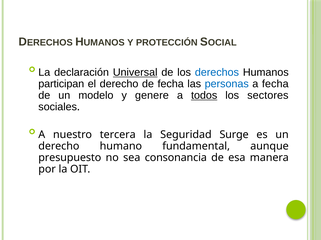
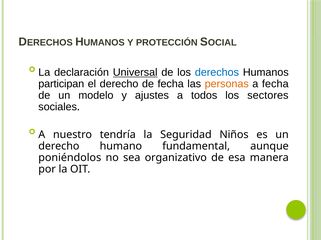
personas colour: blue -> orange (227, 84)
genere: genere -> ajustes (152, 96)
todos underline: present -> none (204, 96)
tercera: tercera -> tendría (118, 135)
Surge: Surge -> Niños (234, 135)
presupuesto: presupuesto -> poniéndolos (70, 158)
consonancia: consonancia -> organizativo (176, 158)
